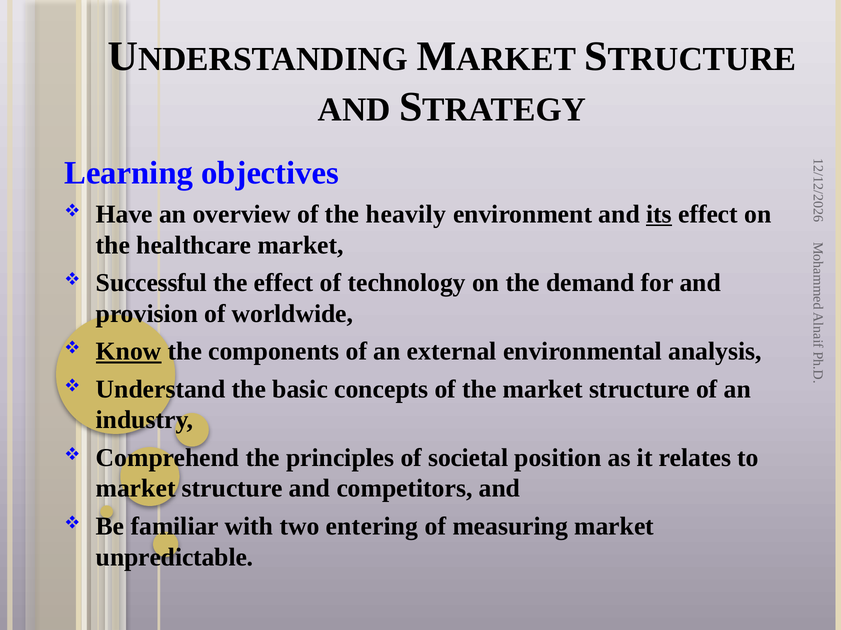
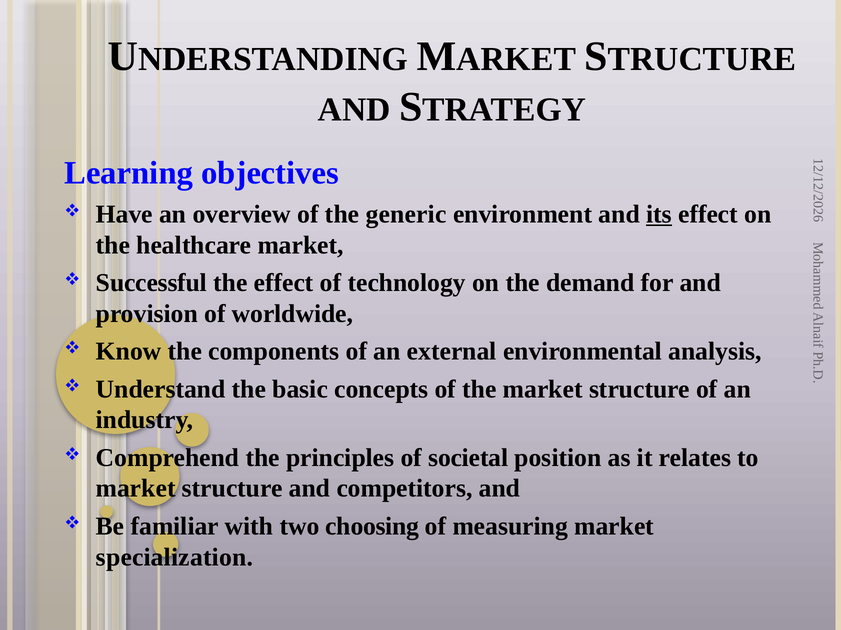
heavily: heavily -> generic (406, 215)
Know underline: present -> none (129, 352)
entering: entering -> choosing (372, 527)
unpredictable: unpredictable -> specialization (174, 558)
